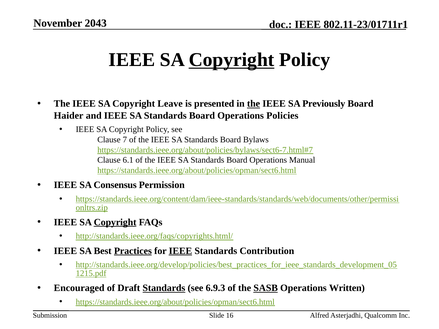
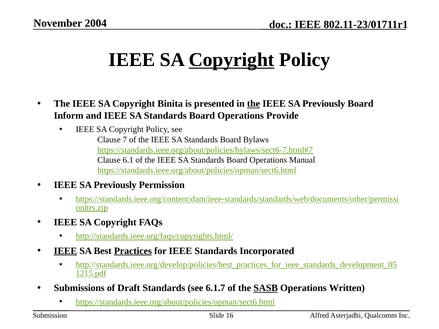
2043: 2043 -> 2004 (96, 23)
Leave: Leave -> Binita (170, 104)
Haider: Haider -> Inform (69, 116)
Policies: Policies -> Provide (282, 116)
Consensus: Consensus -> Previously (115, 185)
Copyright underline: present -> none (115, 222)
IEEE underline: none -> present (65, 251)
IEEE underline: present -> none (180, 251)
Contribution: Contribution -> Incorporated (267, 251)
Encouraged: Encouraged -> Submissions (79, 288)
Standards underline: present -> none (164, 288)
6.9.3: 6.9.3 -> 6.1.7 (215, 288)
